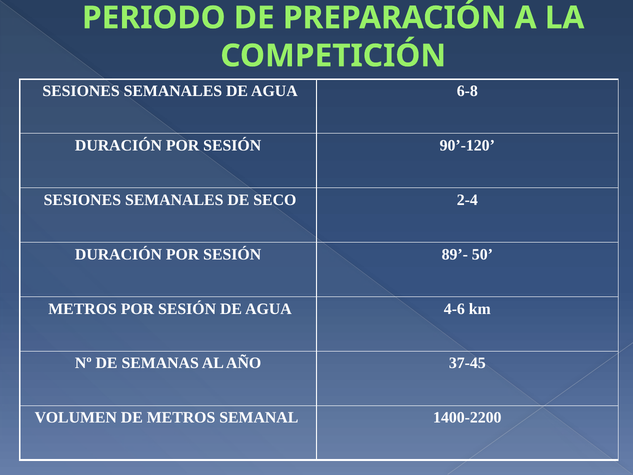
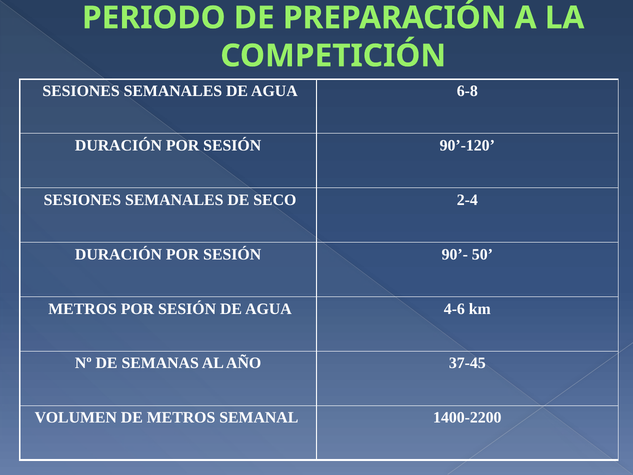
89’-: 89’- -> 90’- (455, 254)
